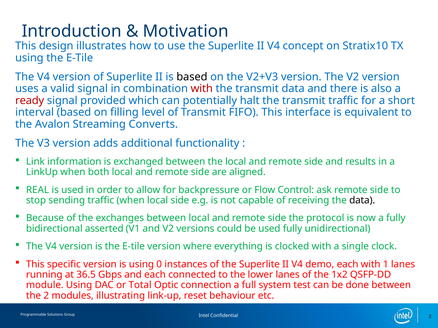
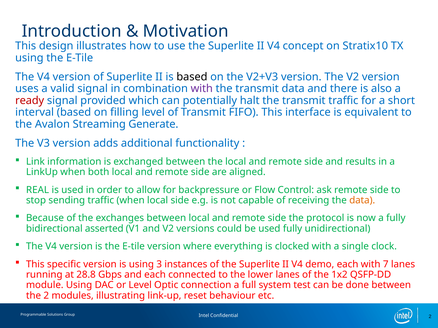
with colour: red -> purple (202, 89)
Converts: Converts -> Generate (153, 124)
data colour: black -> orange (362, 201)
0: 0 -> 3 (159, 265)
1: 1 -> 7 (386, 265)
36.5: 36.5 -> 28.8 (86, 275)
or Total: Total -> Level (140, 286)
